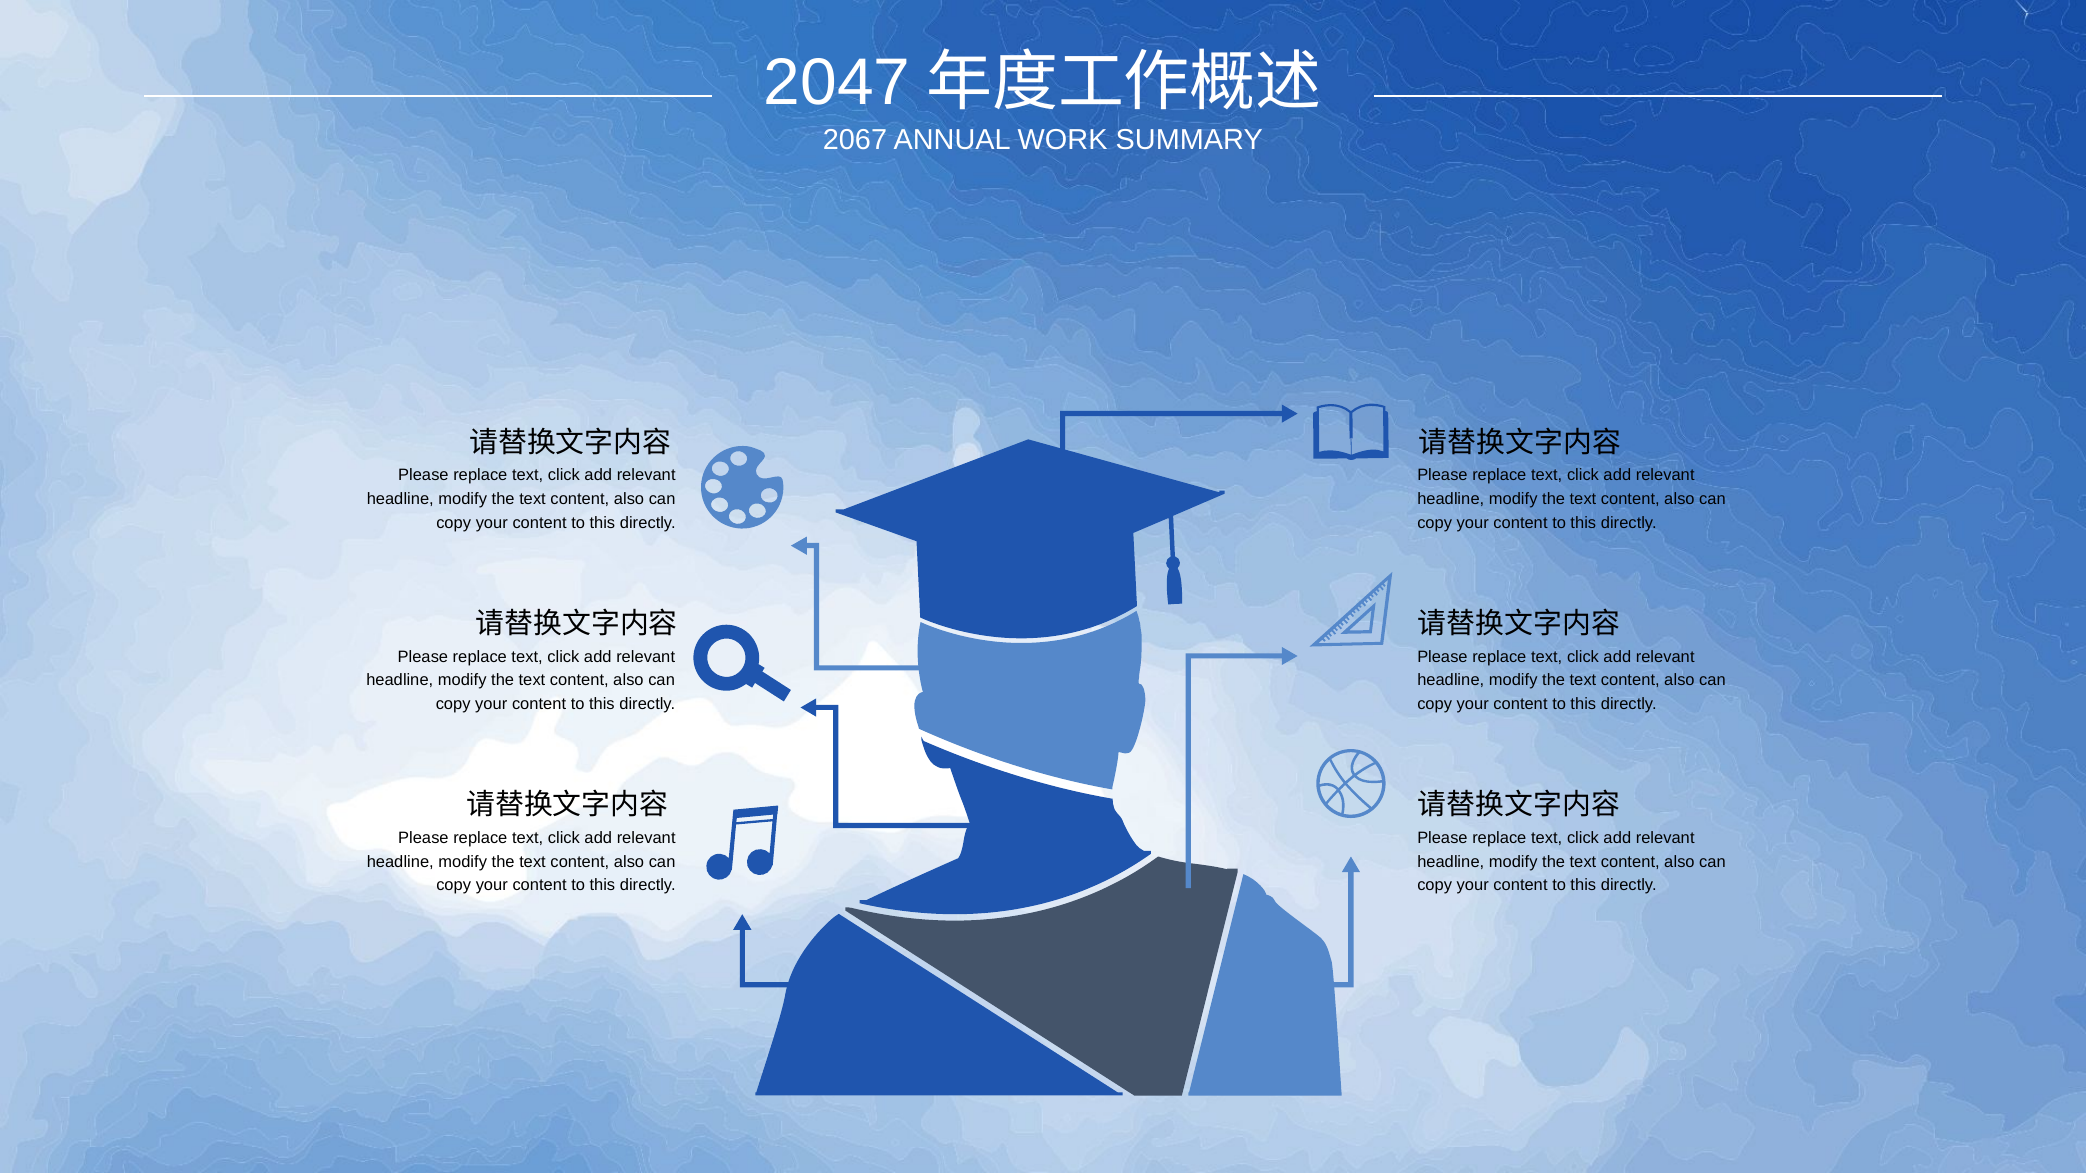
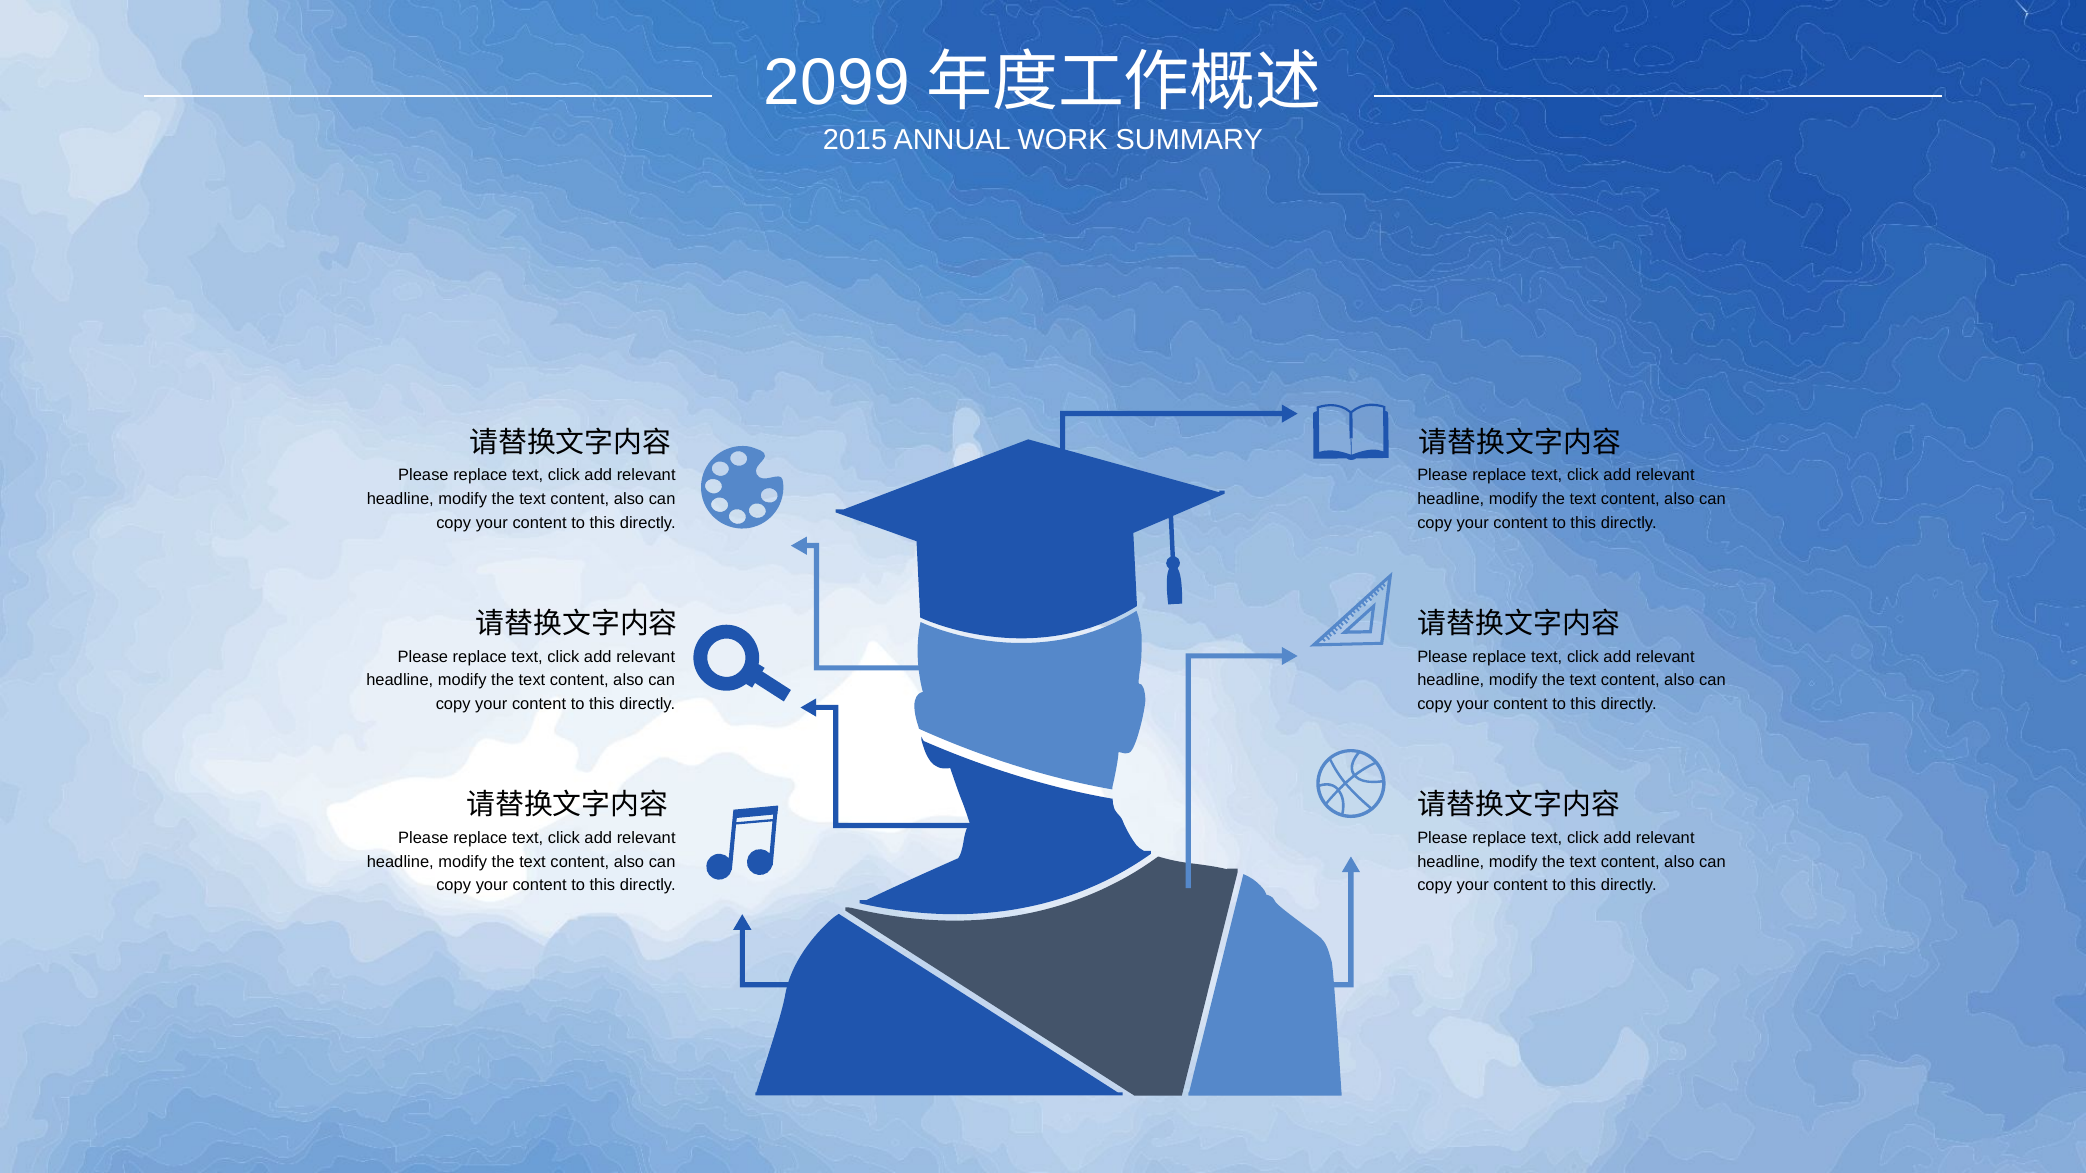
2047: 2047 -> 2099 (837, 82)
2067: 2067 -> 2015 (855, 140)
